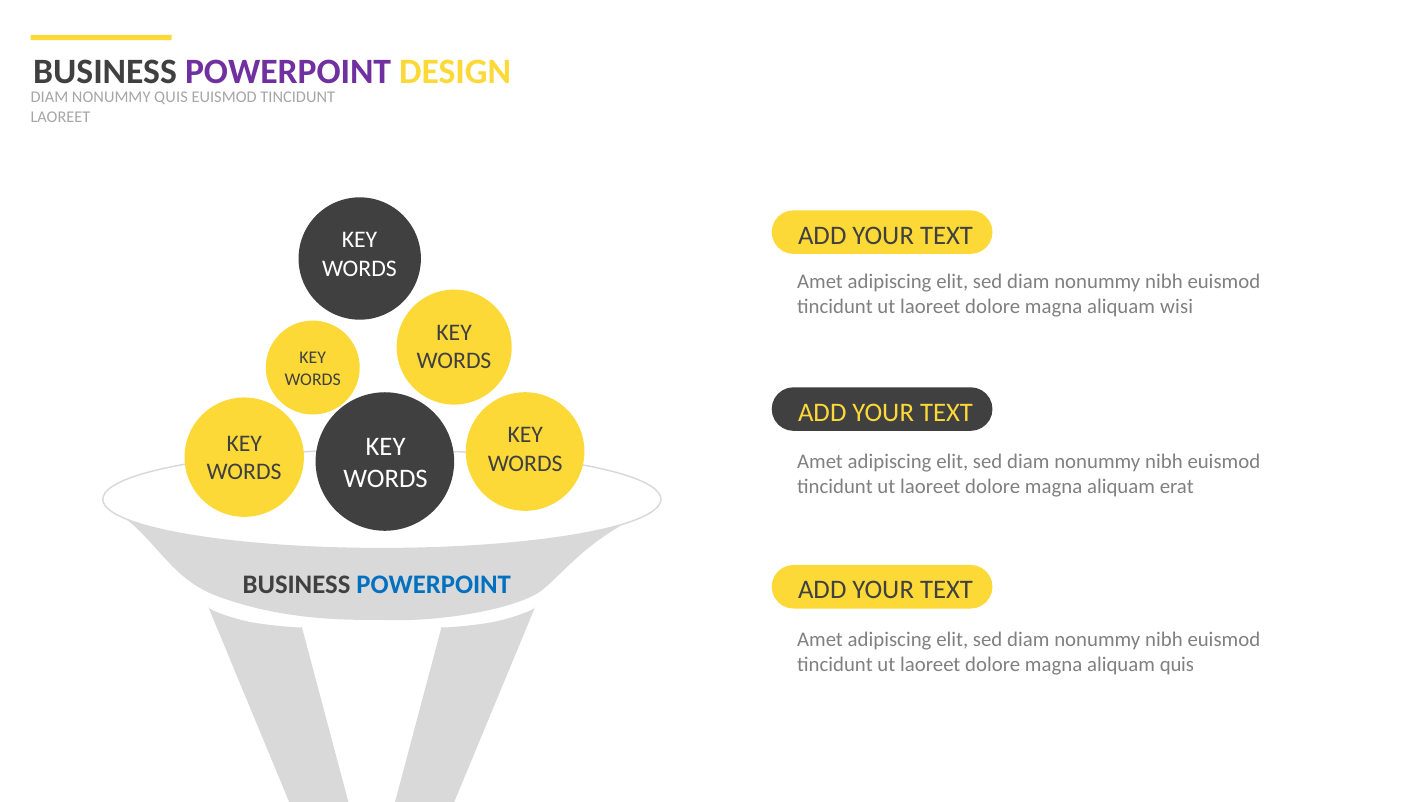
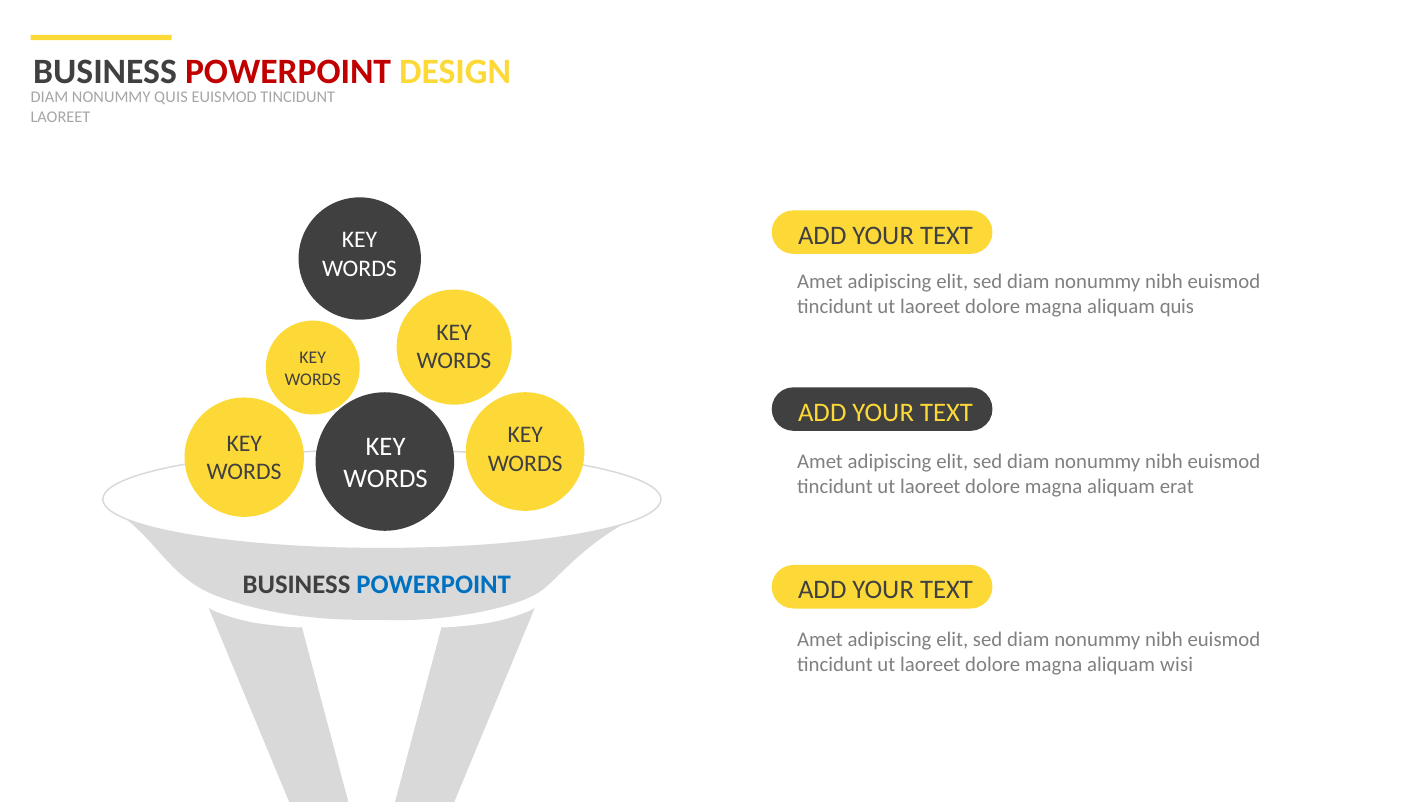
POWERPOINT colour: purple -> red (288, 71)
aliquam wisi: wisi -> quis (1177, 306)
aliquam quis: quis -> wisi (1177, 664)
